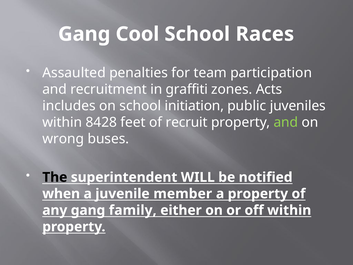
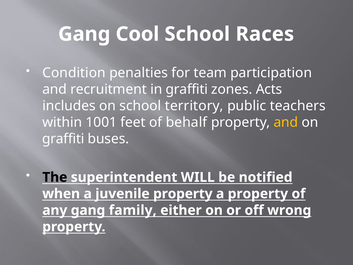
Assaulted: Assaulted -> Condition (74, 73)
initiation: initiation -> territory (194, 106)
juveniles: juveniles -> teachers (298, 106)
8428: 8428 -> 1001 (101, 122)
recruit: recruit -> behalf (187, 122)
and colour: light green -> yellow (286, 122)
wrong: wrong -> graffiti (63, 139)
juvenile member: member -> property (183, 194)
off within: within -> wrong (289, 210)
